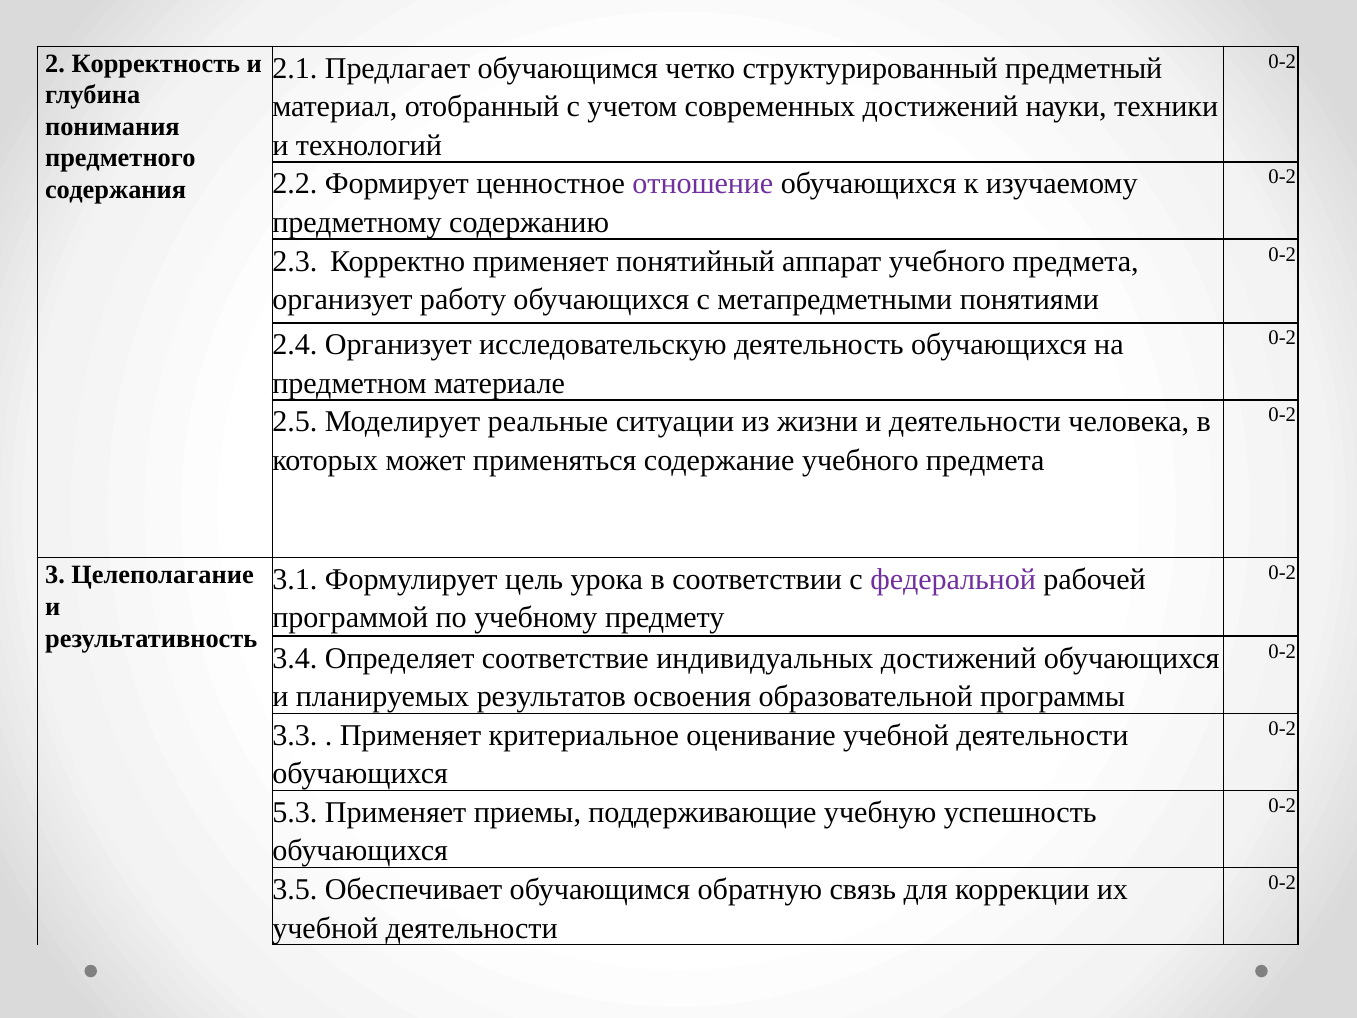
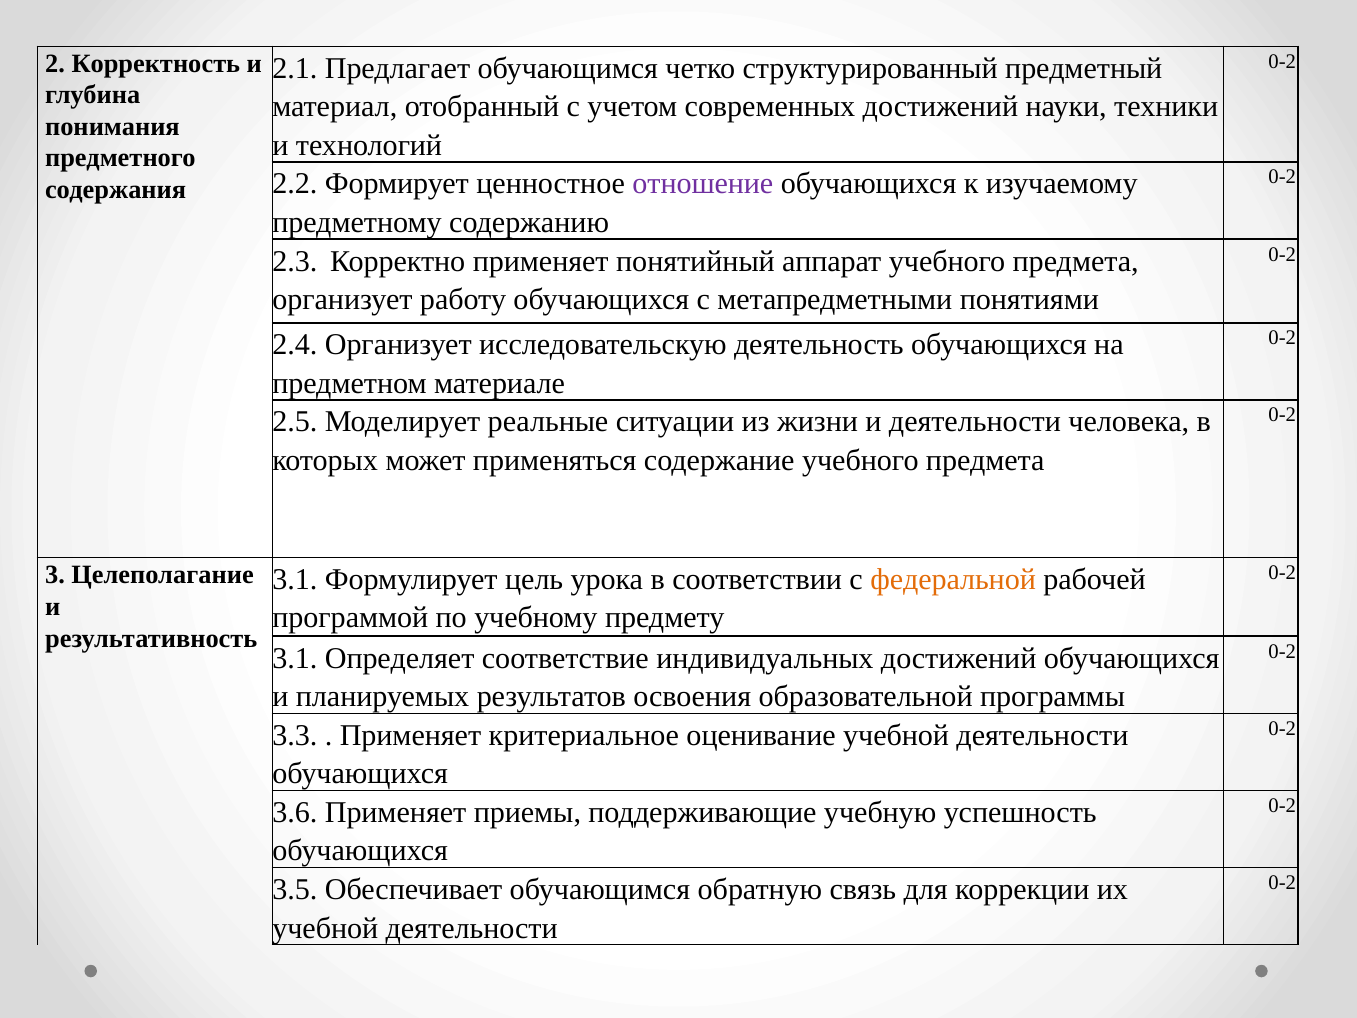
федеральной colour: purple -> orange (953, 579)
3.4: 3.4 -> 3.1 (295, 658)
5.3: 5.3 -> 3.6 (295, 812)
